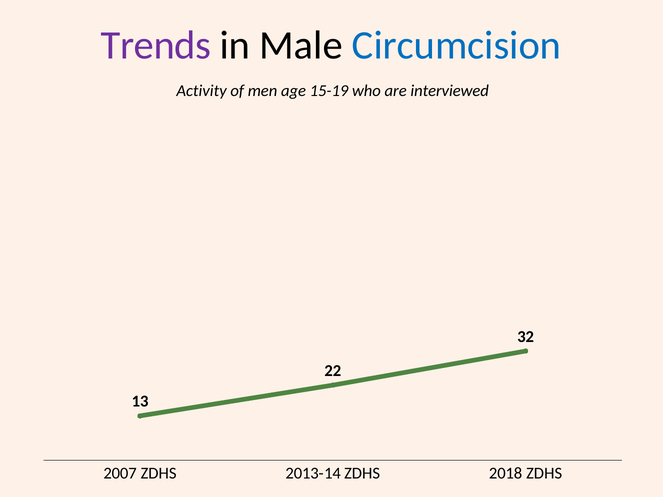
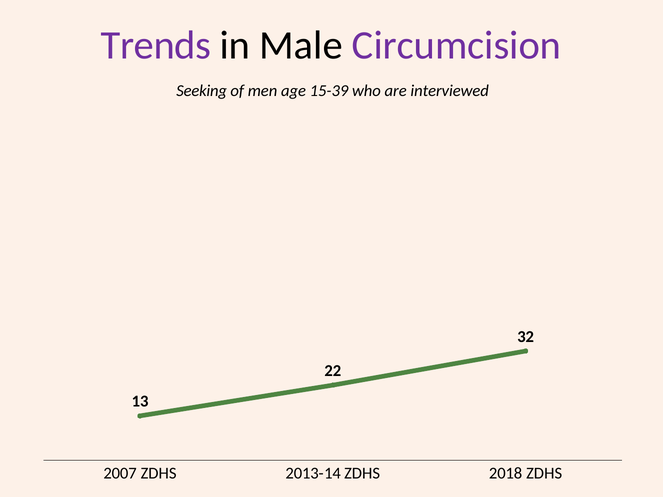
Circumcision colour: blue -> purple (457, 45)
Activity: Activity -> Seeking (202, 91)
15-19: 15-19 -> 15-39 (329, 91)
